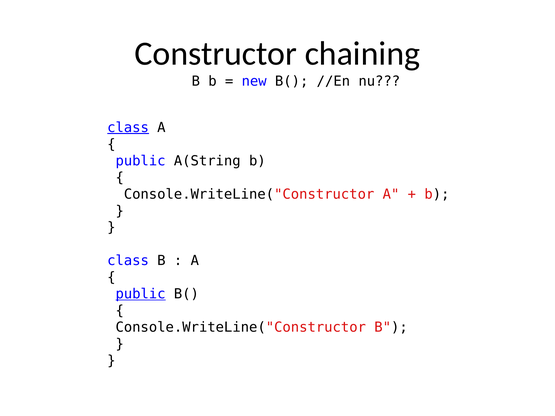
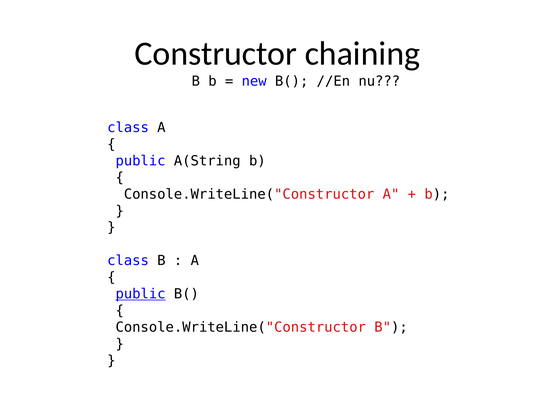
class underline: present -> none (128, 128)
